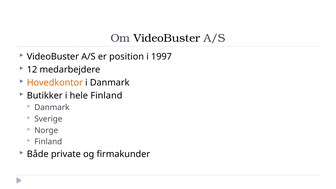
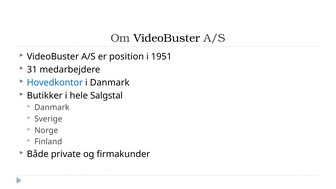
1997: 1997 -> 1951 (161, 57)
12: 12 -> 31 (32, 70)
Hovedkontor colour: orange -> blue (55, 83)
hele Finland: Finland -> Salgstal (107, 96)
